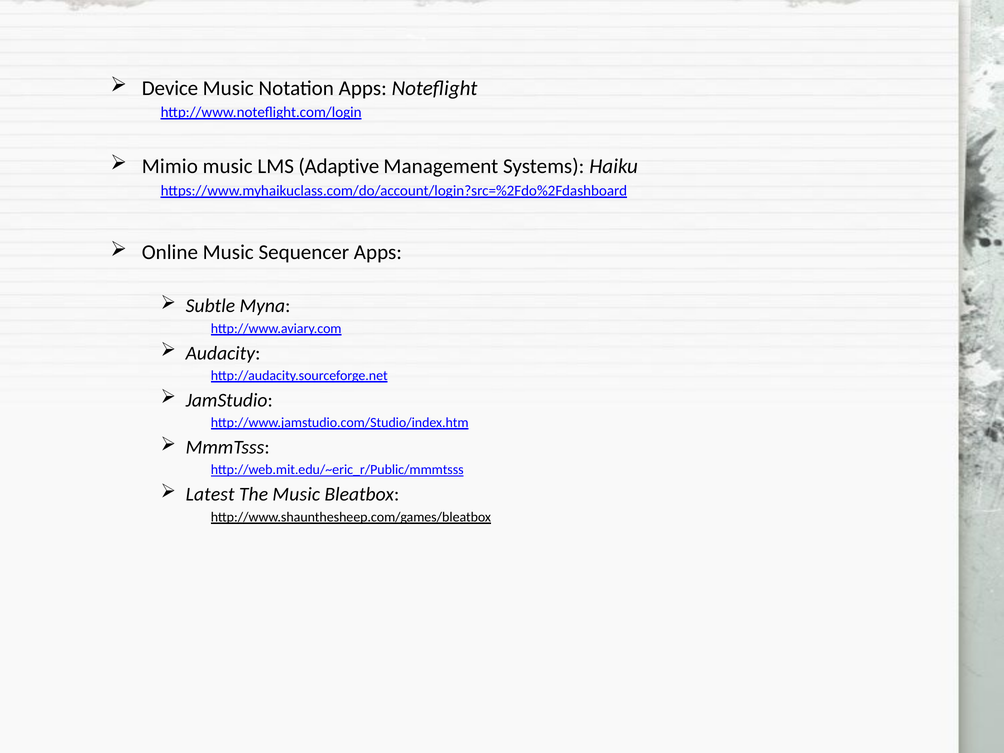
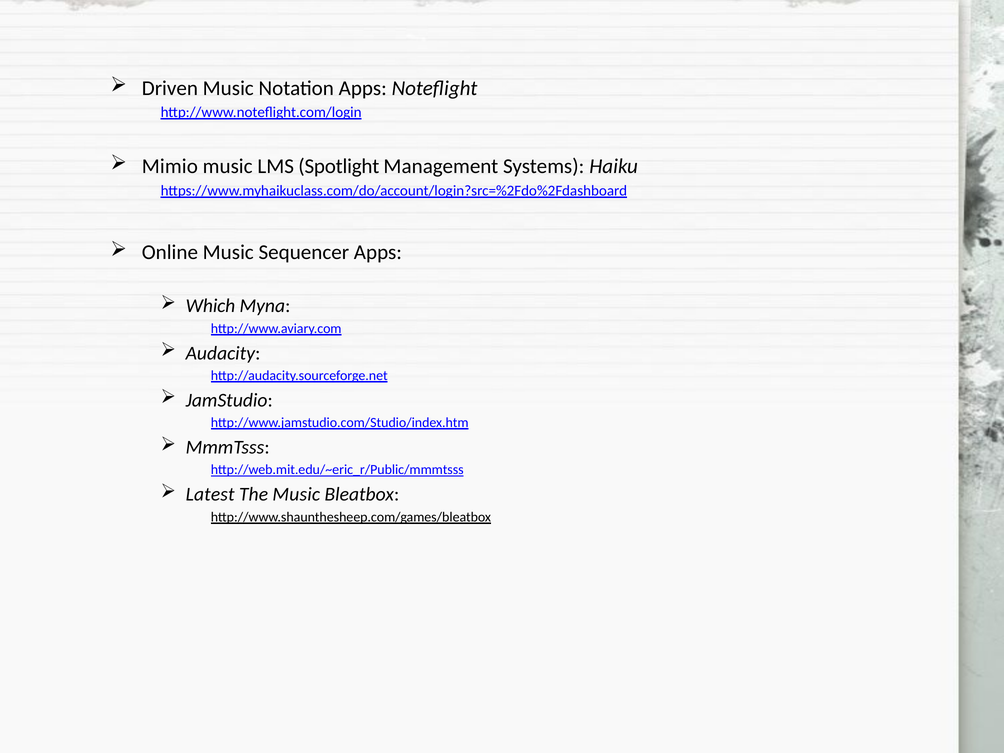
Device: Device -> Driven (170, 88)
Adaptive: Adaptive -> Spotlight (339, 166)
Subtle: Subtle -> Which (210, 306)
